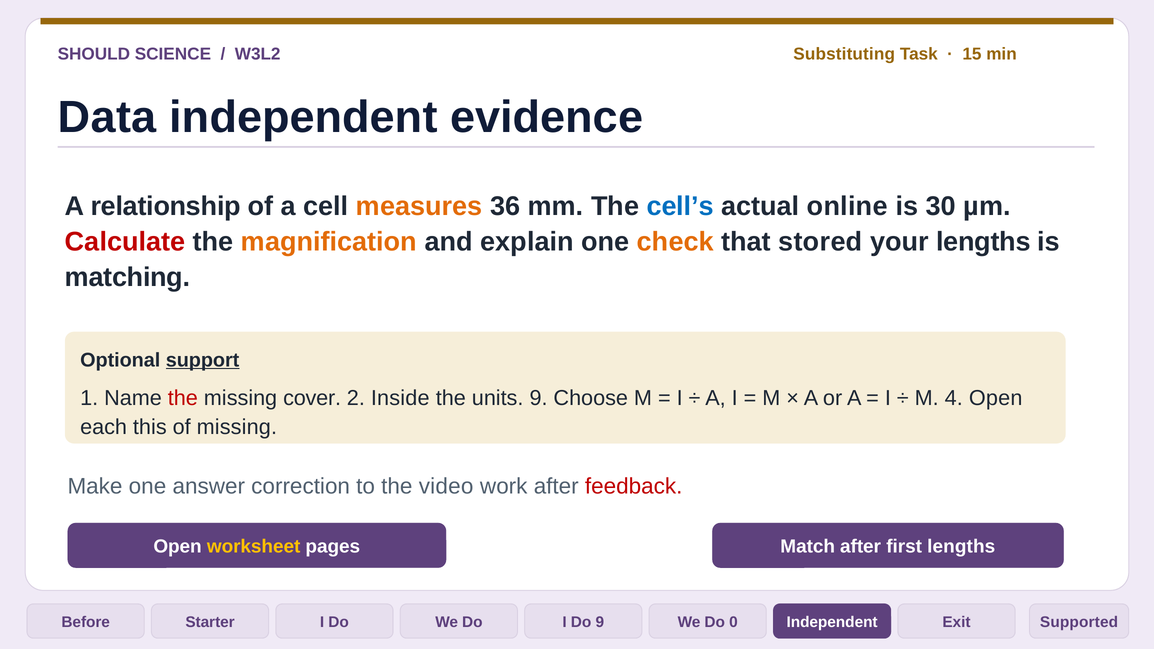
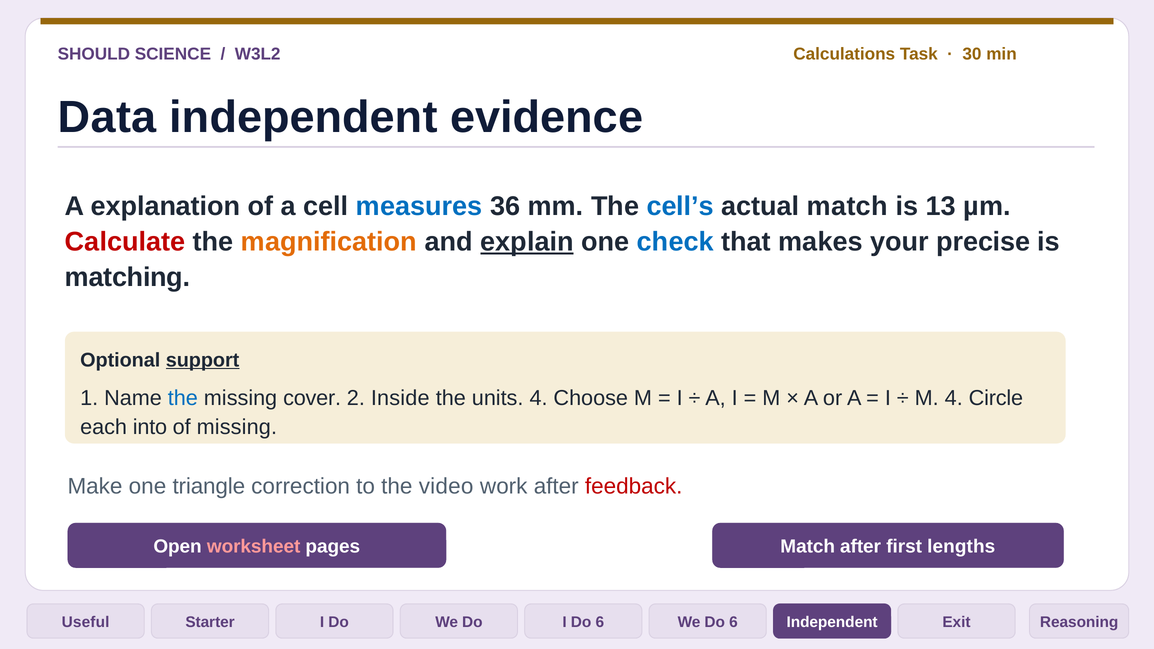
Substituting: Substituting -> Calculations (844, 54)
15: 15 -> 30 (972, 54)
relationship: relationship -> explanation (166, 206)
measures colour: orange -> blue (419, 206)
actual online: online -> match (847, 206)
30: 30 -> 13 (941, 206)
explain underline: none -> present (527, 242)
check colour: orange -> blue (675, 242)
stored: stored -> makes (821, 242)
your lengths: lengths -> precise (983, 242)
the colour: red -> blue (183, 398)
units 9: 9 -> 4 (539, 398)
4 Open: Open -> Circle (996, 398)
this: this -> into (150, 427)
answer: answer -> triangle (209, 487)
worksheet colour: yellow -> pink (254, 547)
Before: Before -> Useful (86, 622)
I Do 9: 9 -> 6 (600, 622)
We Do 0: 0 -> 6 (733, 622)
Supported: Supported -> Reasoning (1079, 622)
